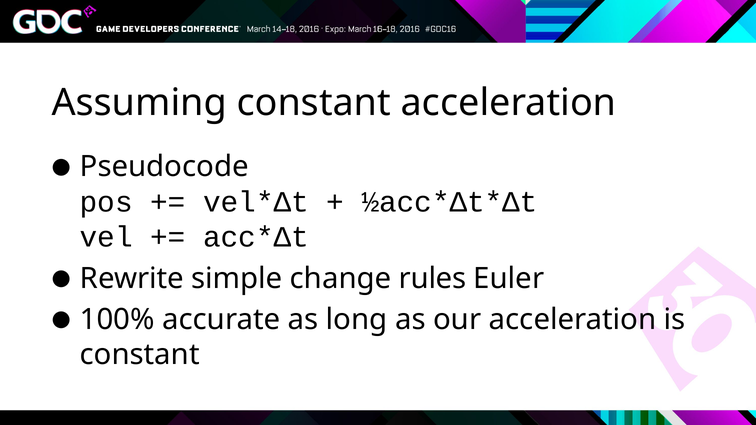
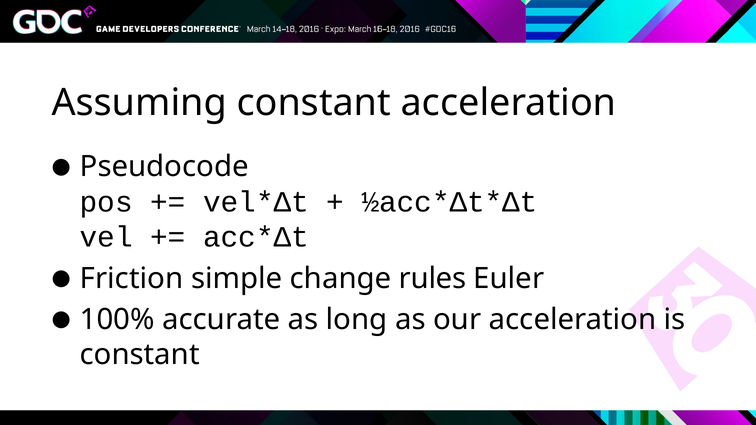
Rewrite: Rewrite -> Friction (132, 279)
